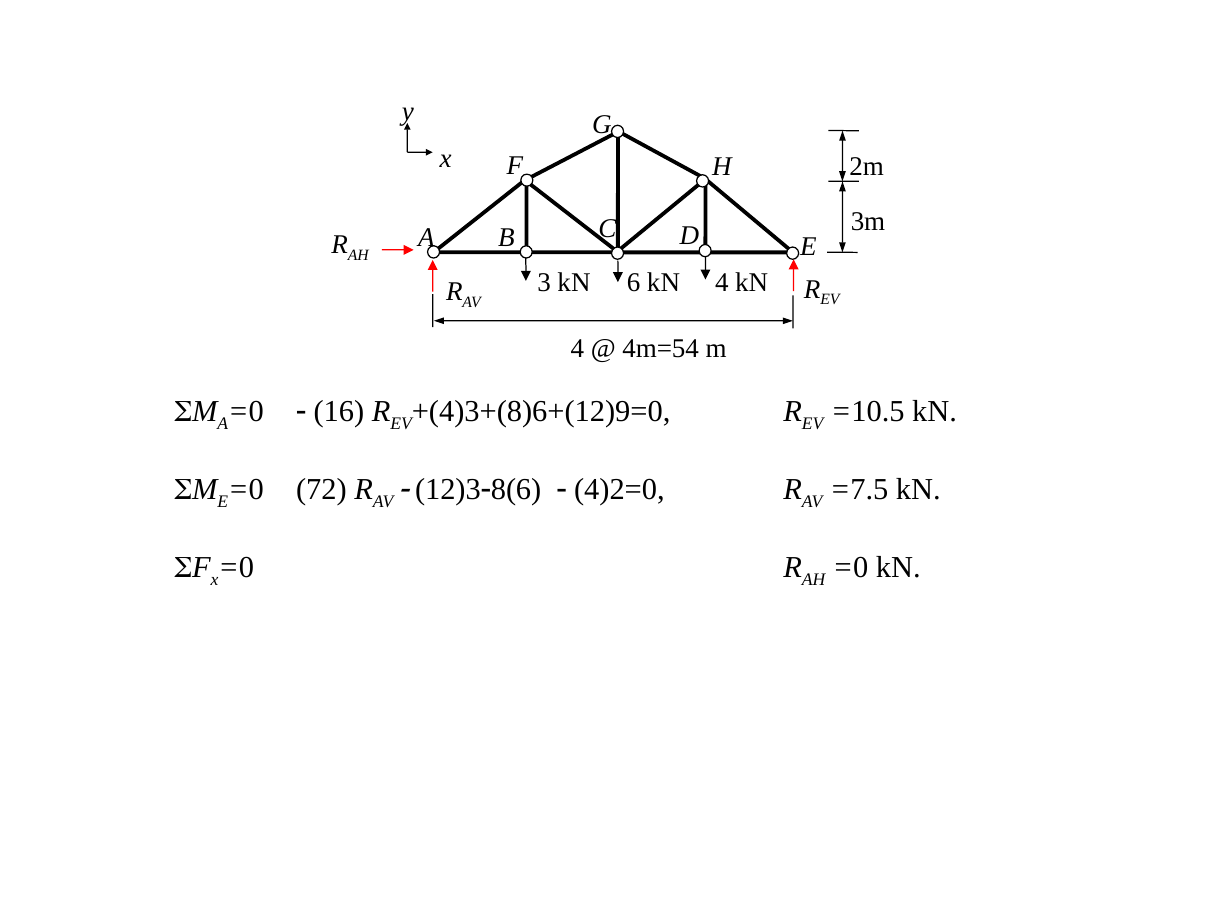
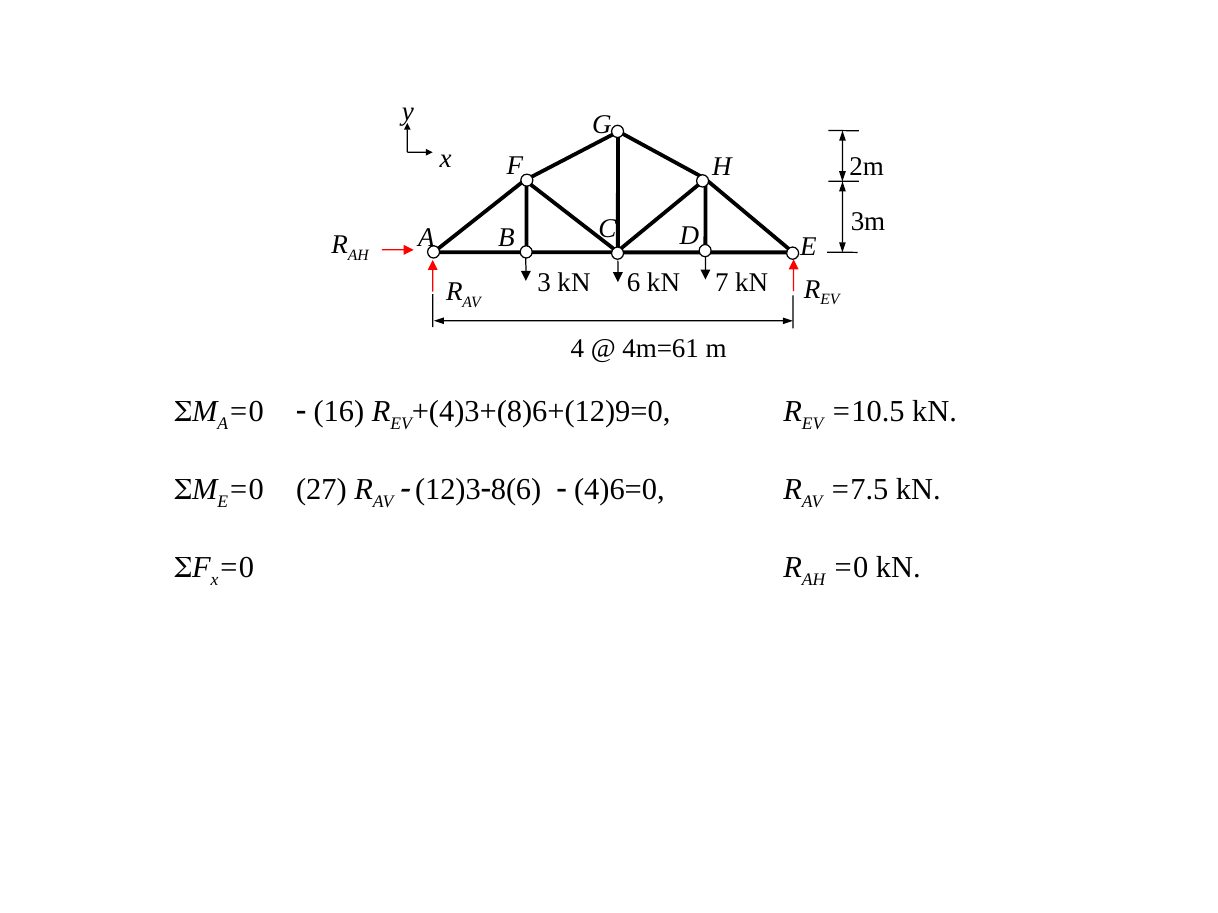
kN 4: 4 -> 7 (722, 283)
4m=54: 4m=54 -> 4m=61 (661, 349)
72: 72 -> 27 (321, 490)
4)2=0: 4)2=0 -> 4)6=0 (619, 490)
